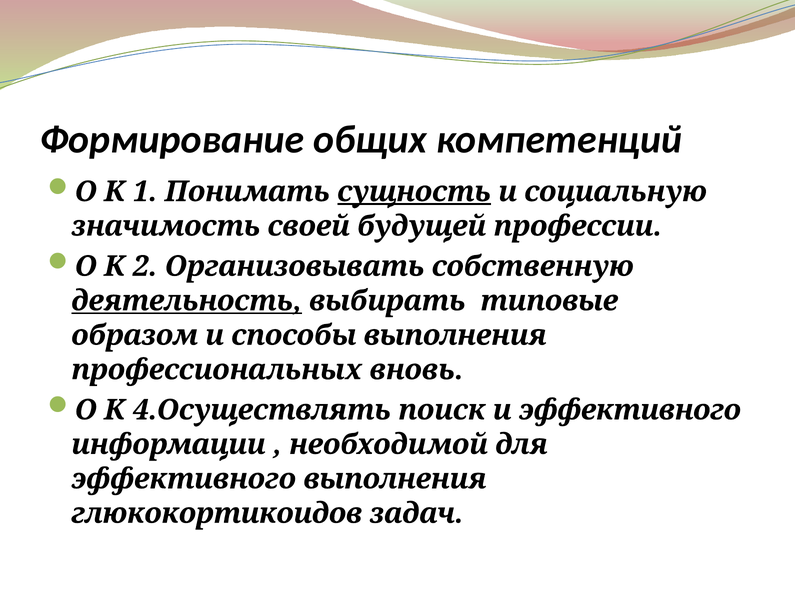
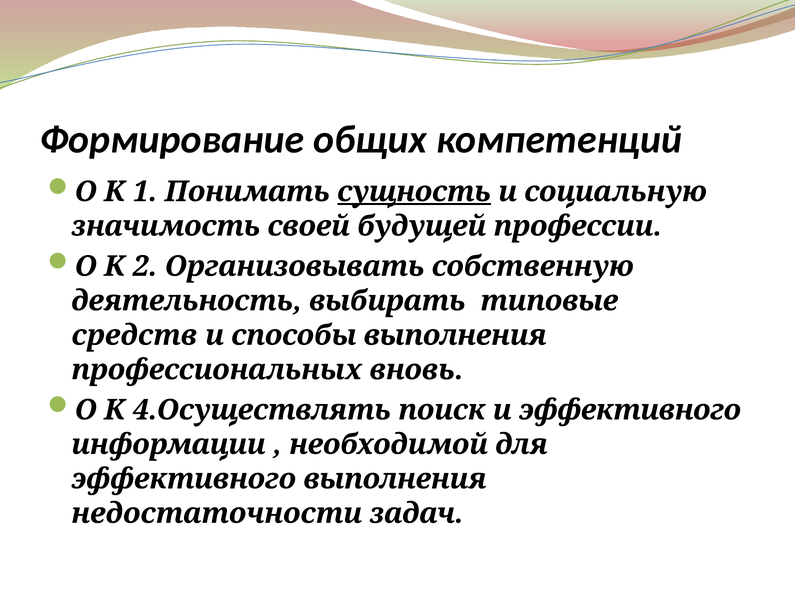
деятельность underline: present -> none (187, 300)
образом: образом -> средств (135, 335)
глюкокортикоидов: глюкокортикоидов -> недостаточности (217, 513)
